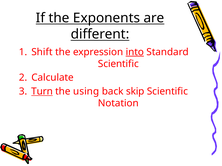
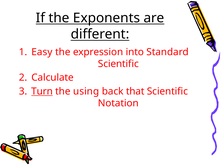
Shift: Shift -> Easy (42, 52)
into underline: present -> none (135, 52)
skip: skip -> that (135, 92)
